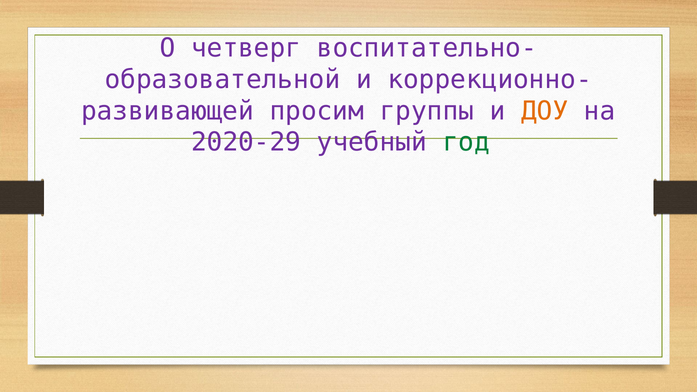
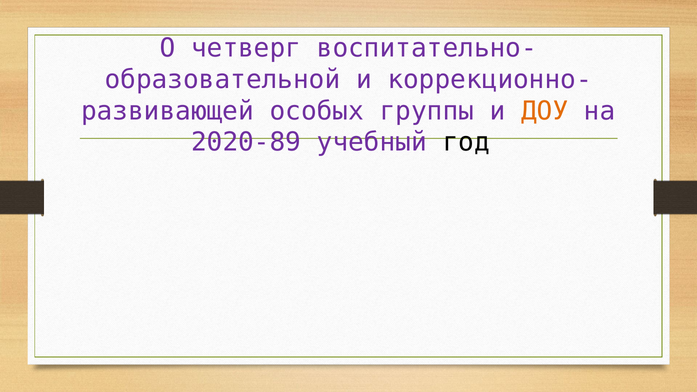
просим: просим -> особых (317, 111)
2020-29: 2020-29 -> 2020-89 (246, 142)
год colour: green -> black (466, 142)
